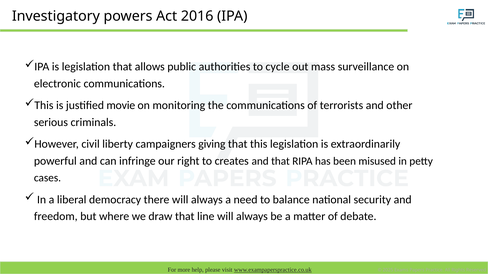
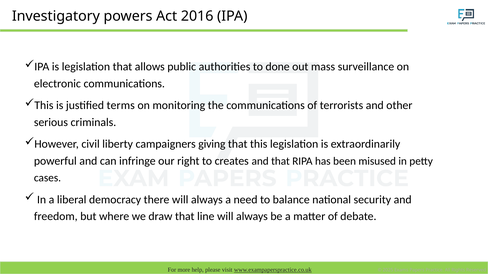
cycle: cycle -> done (278, 67)
movie: movie -> terms (121, 106)
